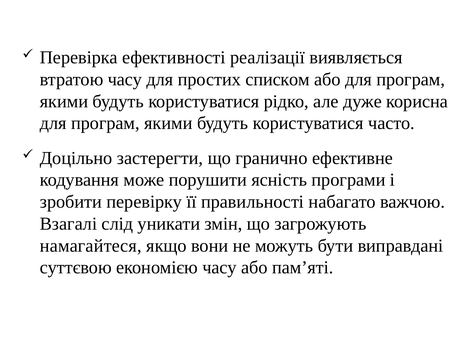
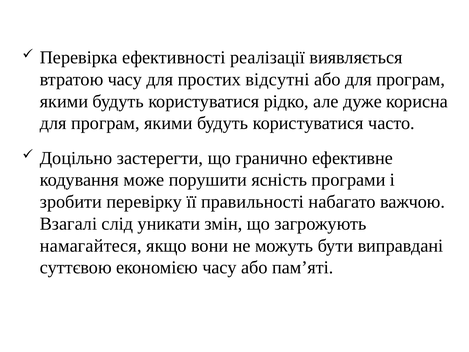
списком: списком -> відсутні (278, 79)
